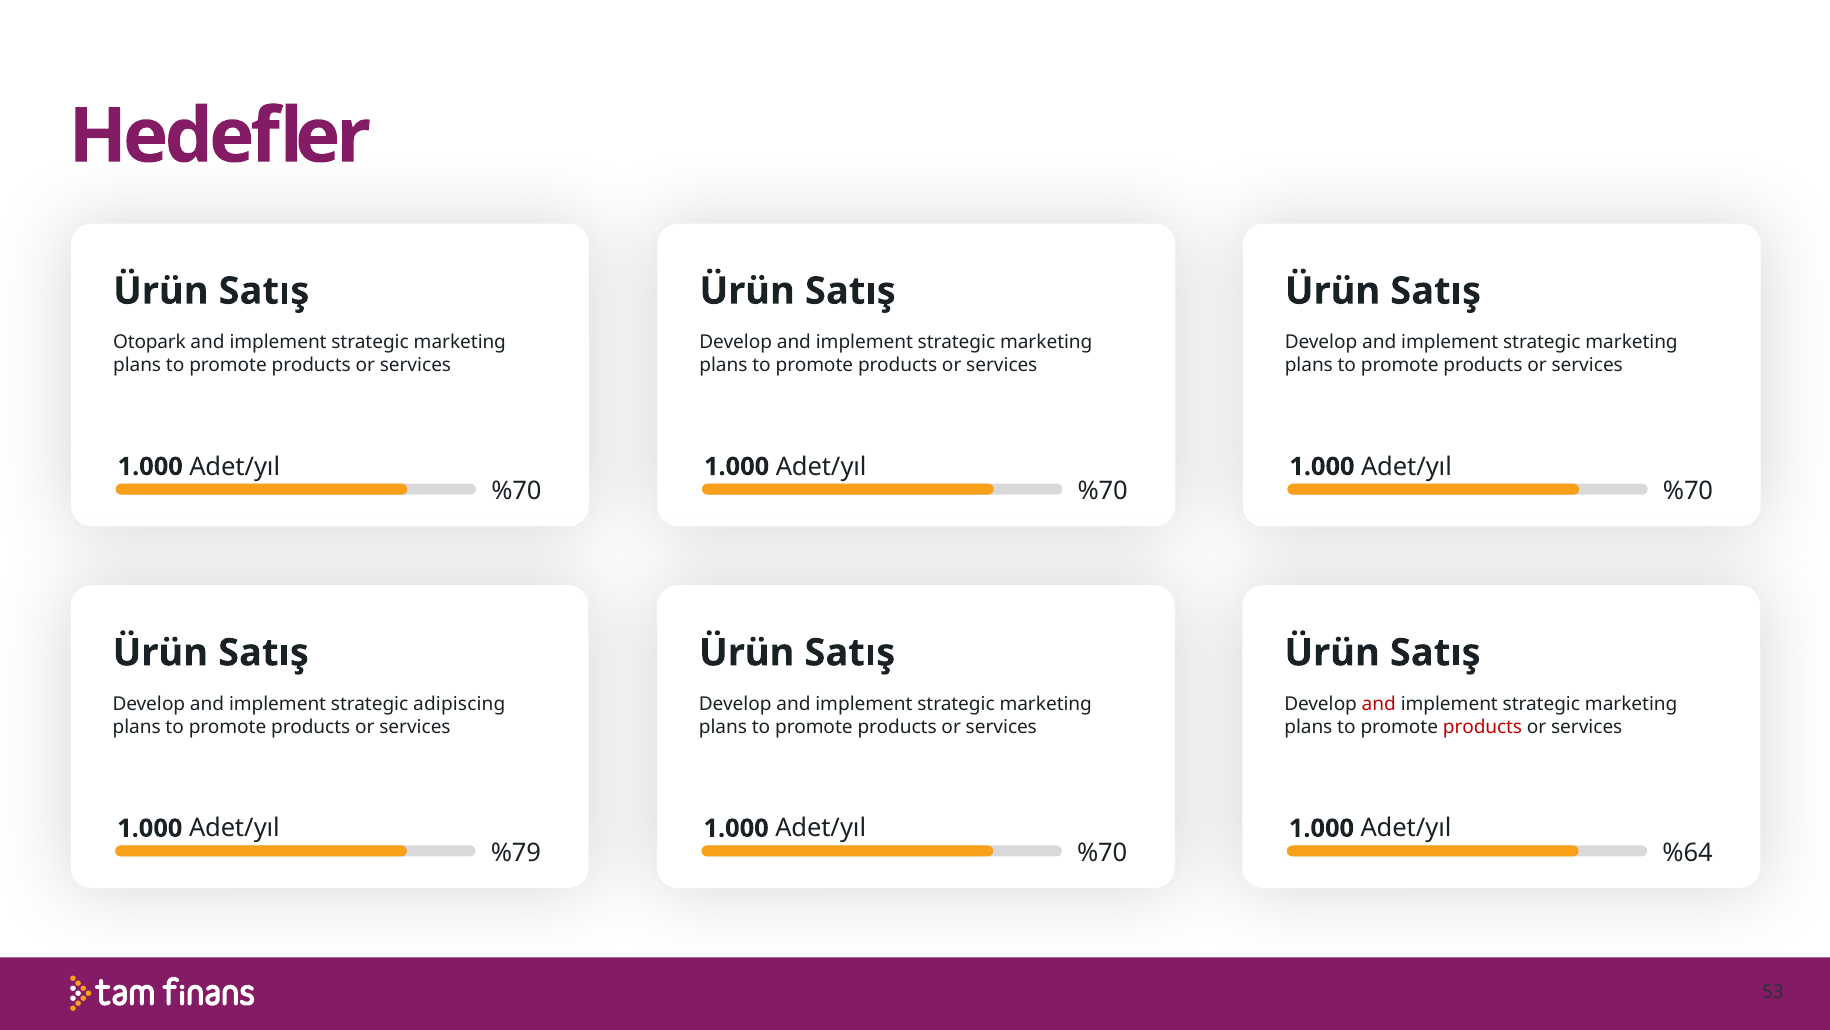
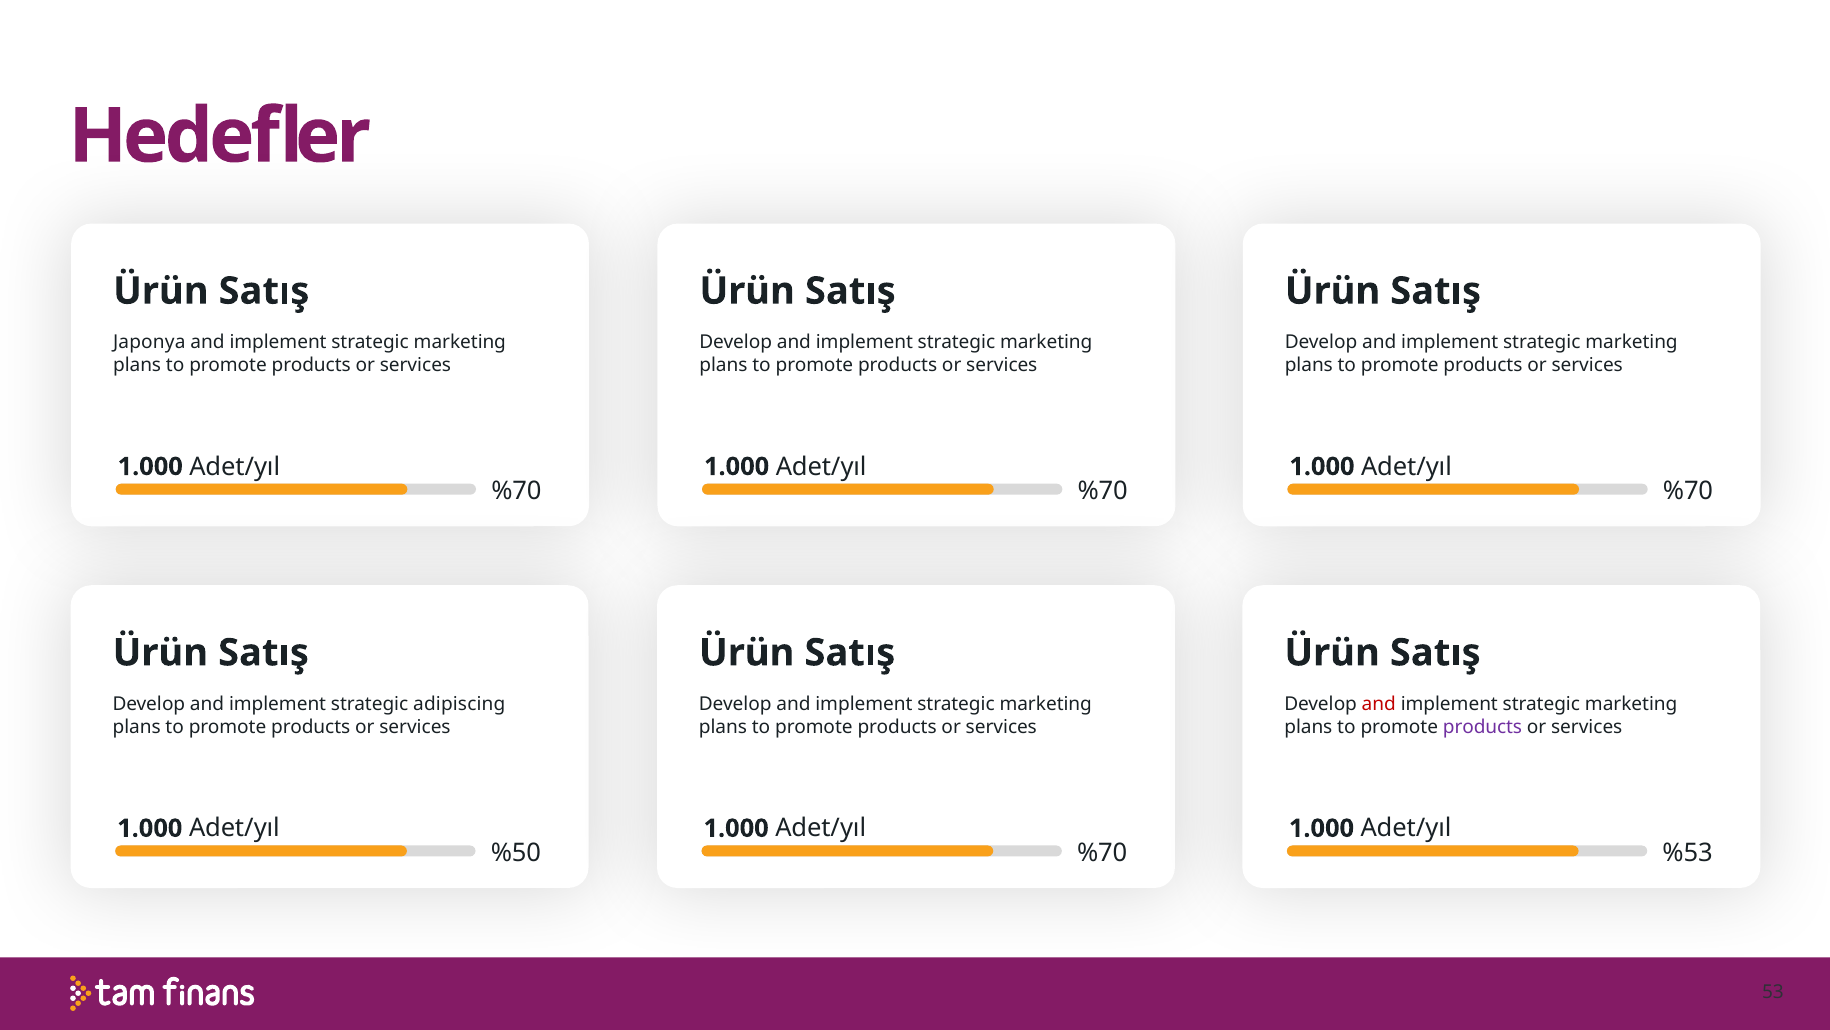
Otopark: Otopark -> Japonya (149, 342)
products colour: red -> purple (1483, 727)
%79: %79 -> %50 (516, 852)
%64: %64 -> %53 (1688, 852)
